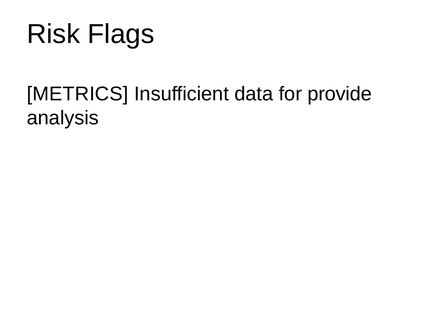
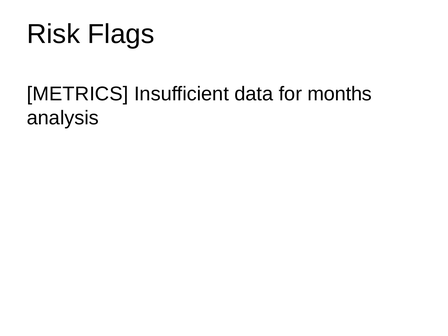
provide: provide -> months (340, 94)
